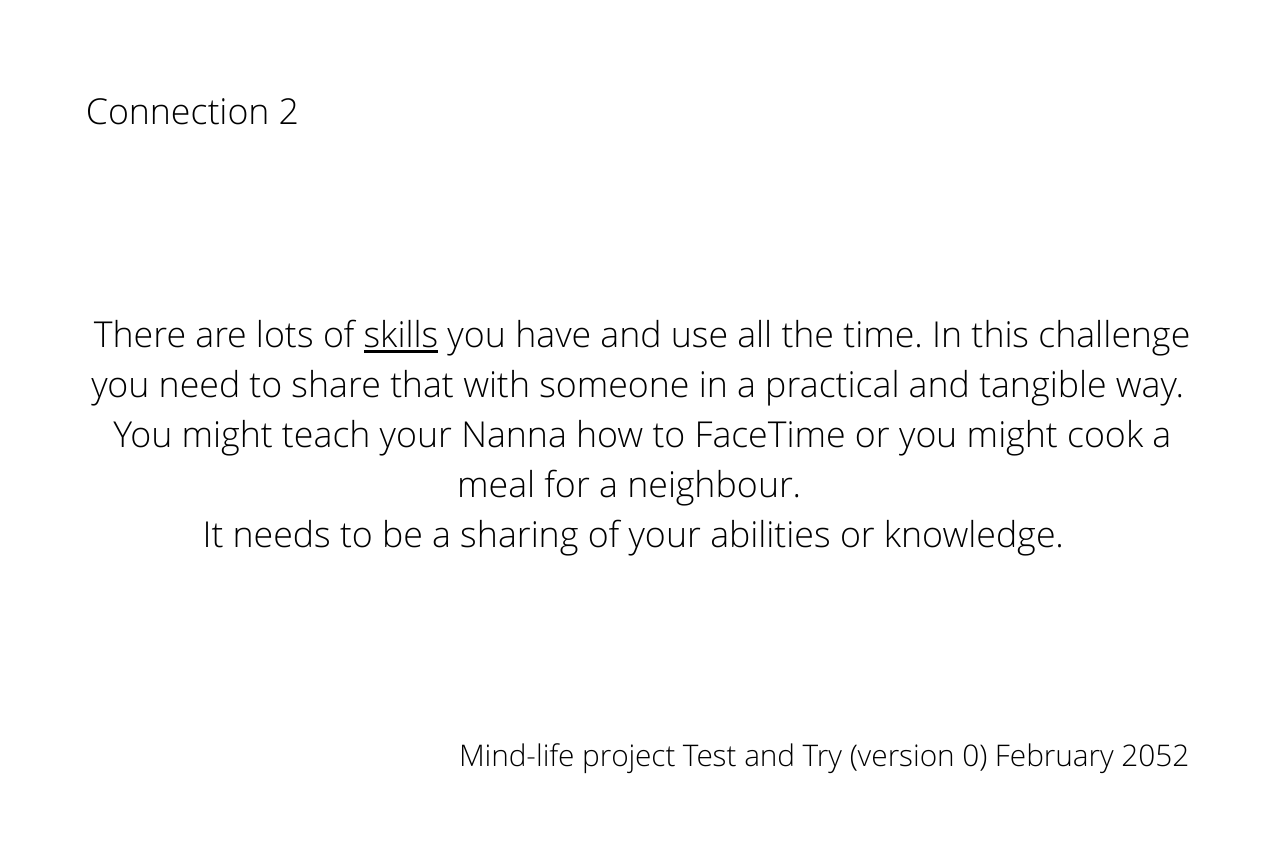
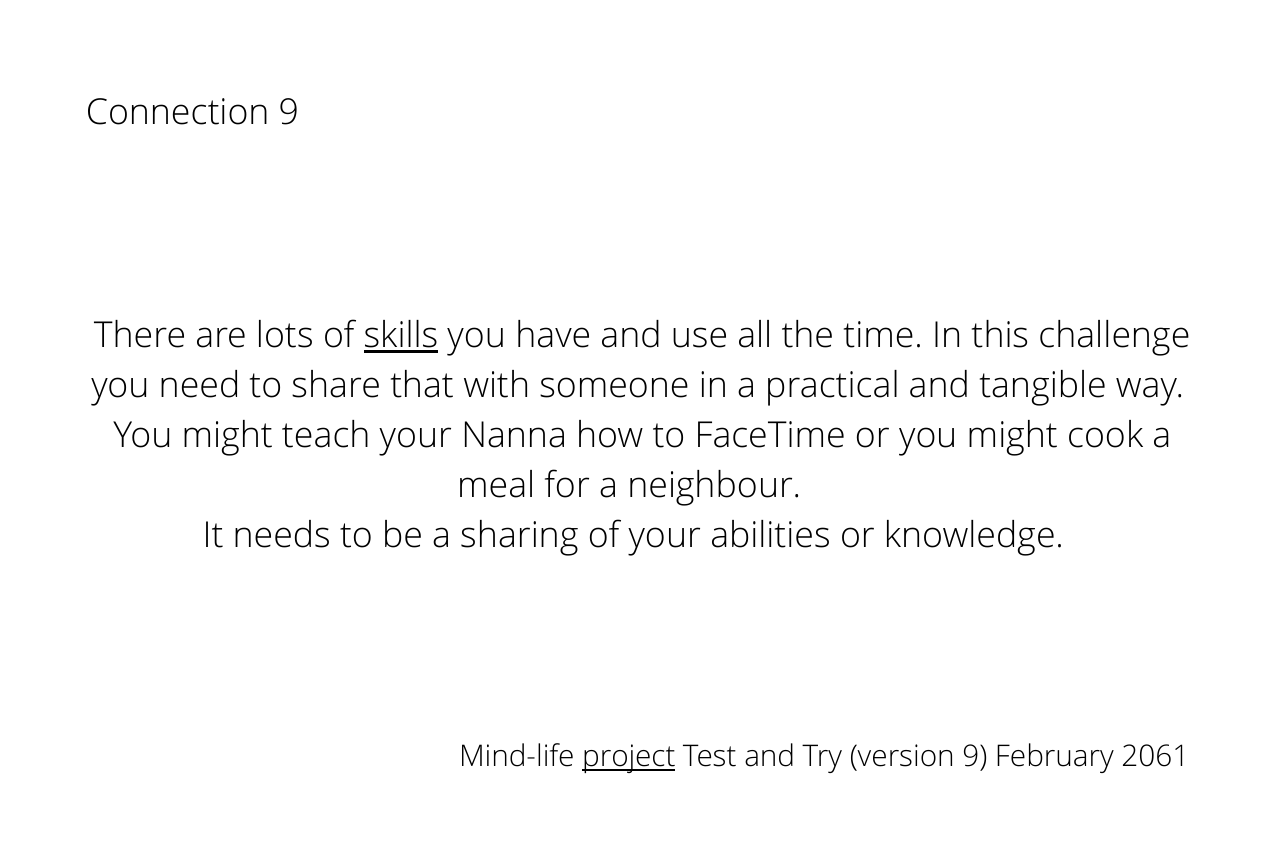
Connection 2: 2 -> 9 (289, 112)
project underline: none -> present (629, 757)
version 0: 0 -> 9 (975, 757)
2052: 2052 -> 2061 (1155, 757)
